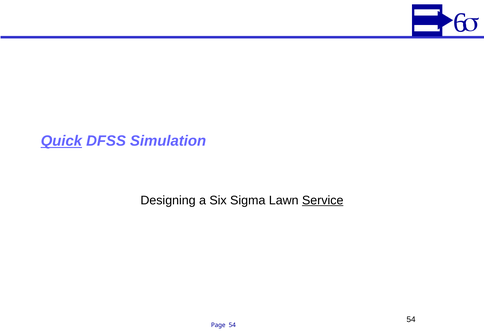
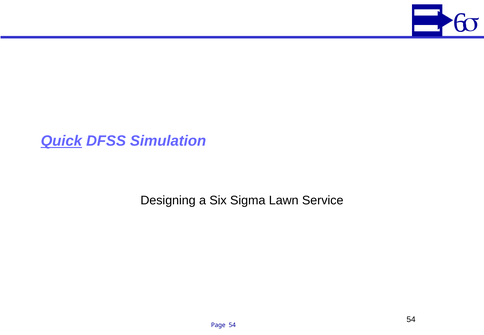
Service underline: present -> none (323, 200)
